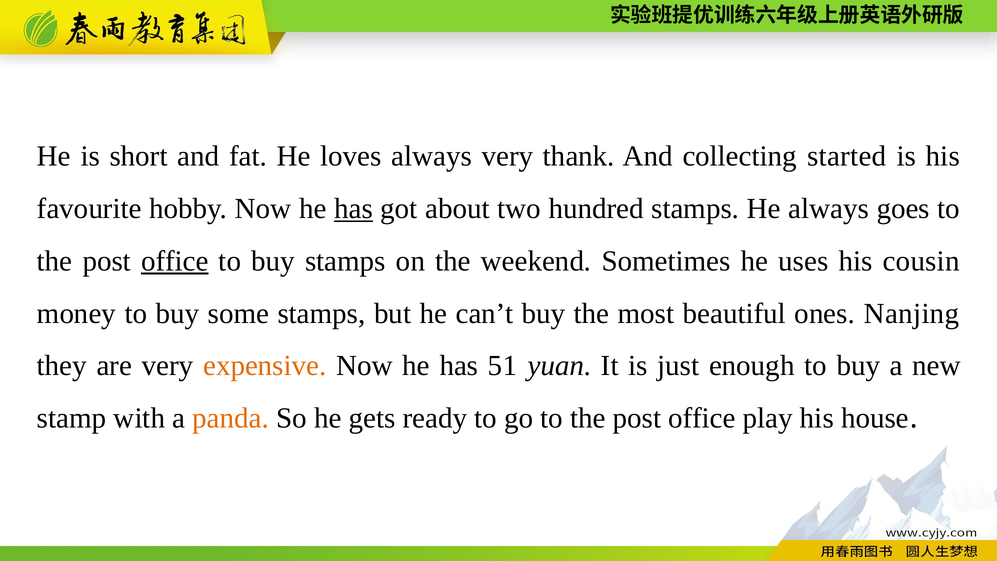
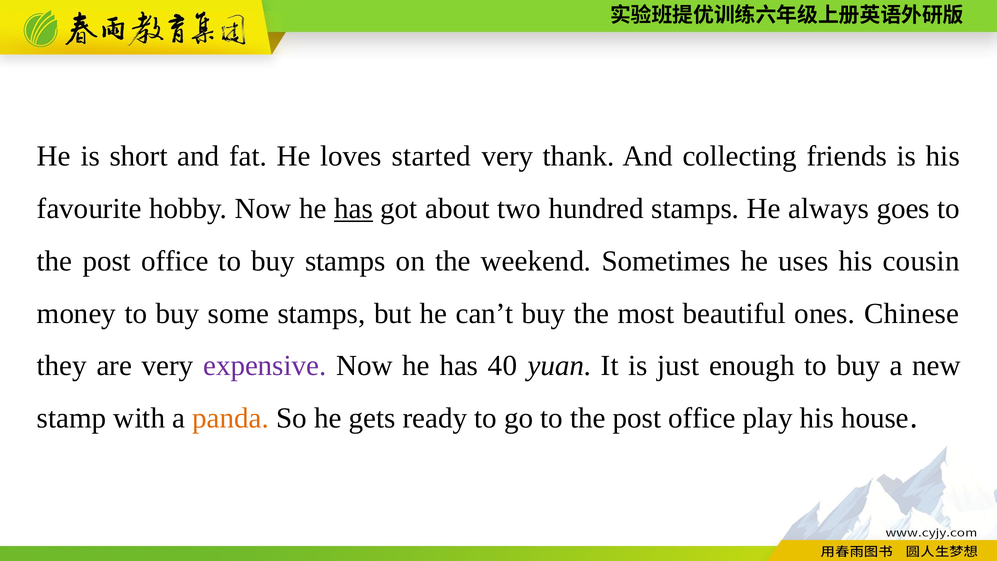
loves always: always -> started (431, 156)
started: started -> friends (847, 156)
office underline: present -> none (175, 261)
Nanjing: Nanjing -> Chinese (912, 313)
expensive colour: orange -> purple (265, 366)
51: 51 -> 40 (503, 366)
